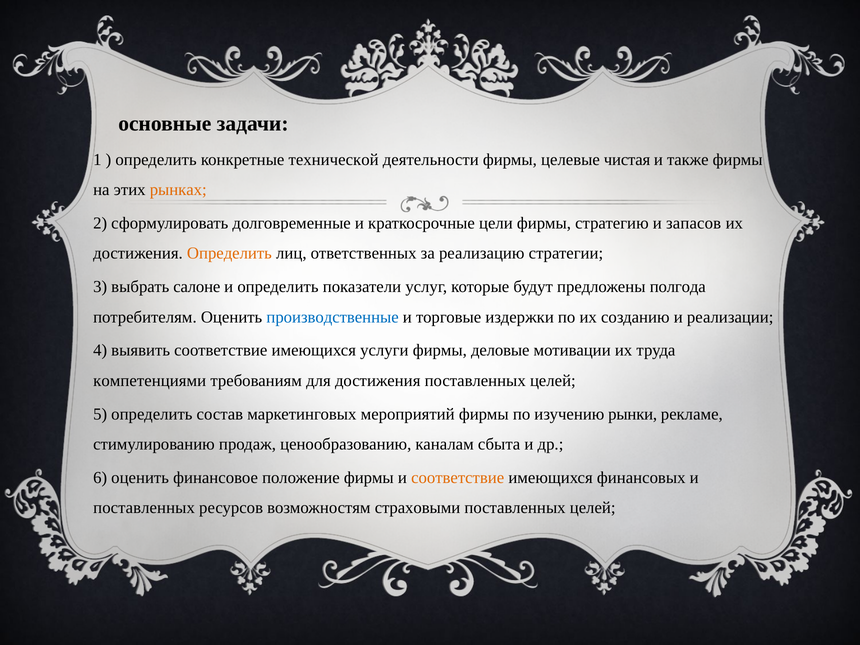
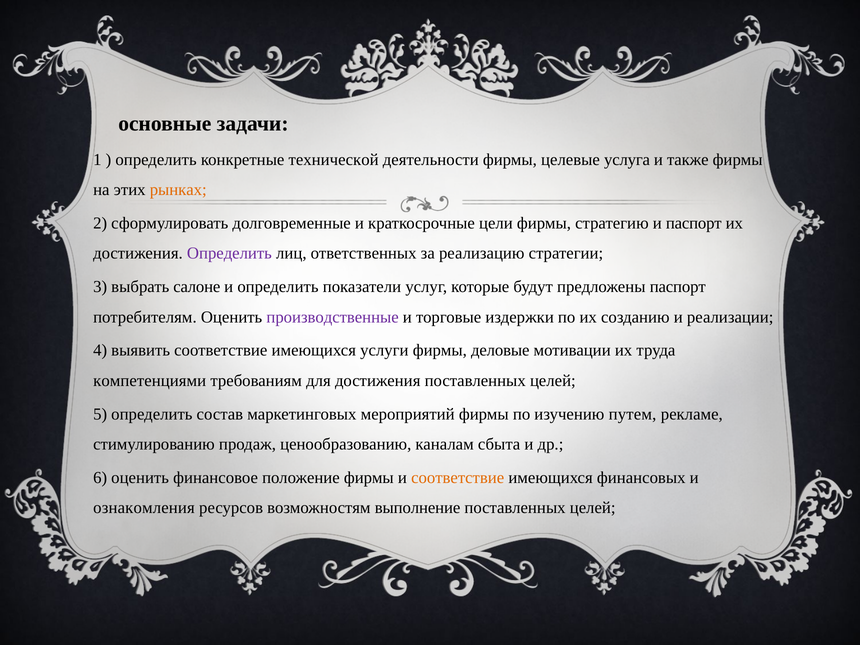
чистая: чистая -> услуга (627, 160)
и запасов: запасов -> паспорт (694, 223)
Определить colour: orange -> purple (229, 253)
предложены полгода: полгода -> паспорт (678, 287)
производственные colour: blue -> purple (333, 317)
рынки: рынки -> путем (633, 414)
поставленных: поставленных -> ознакомления (144, 508)
страховыми: страховыми -> выполнение (418, 508)
